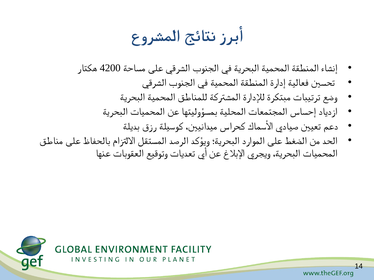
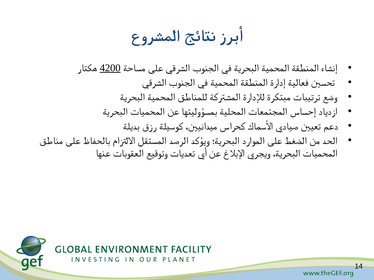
4200 underline: none -> present (110, 68)
